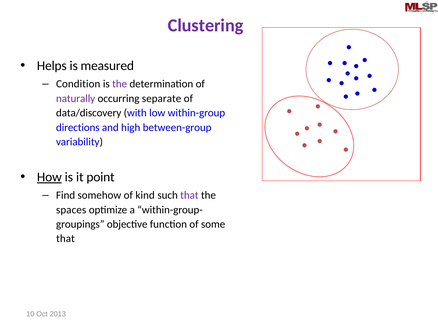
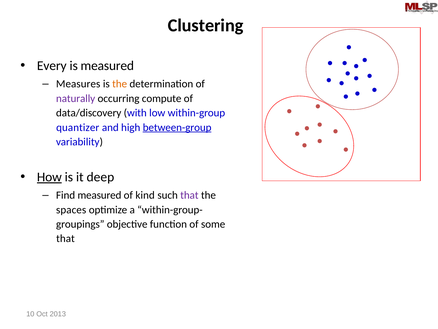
Clustering colour: purple -> black (206, 25)
Helps: Helps -> Every (52, 66)
Condition: Condition -> Measures (78, 84)
the colour: purple -> orange (120, 84)
separate: separate -> compute (162, 98)
directions: directions -> quantizer (78, 127)
between-group underline: none -> present (177, 127)
point: point -> deep (100, 177)
Find somehow: somehow -> measured (99, 195)
